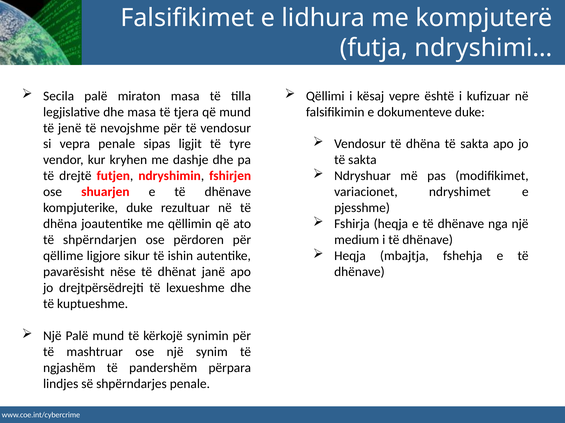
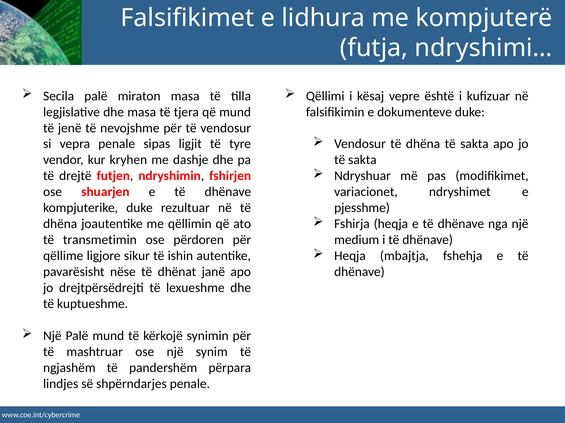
shpërndarjen: shpërndarjen -> transmetimin (100, 240)
